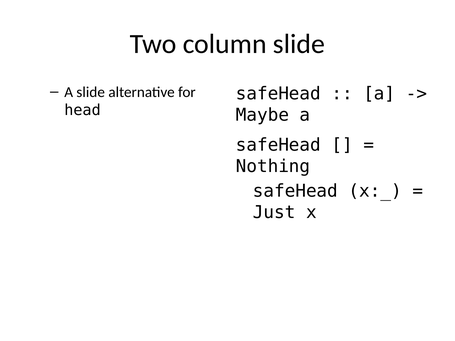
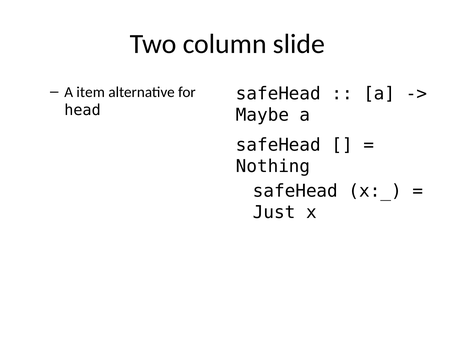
A slide: slide -> item (91, 92)
